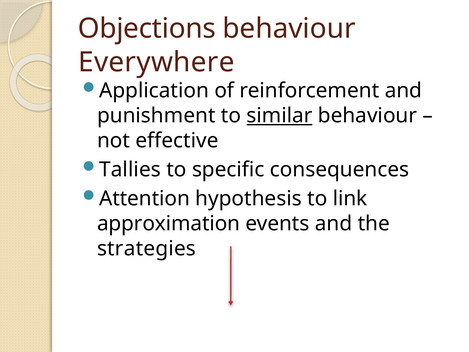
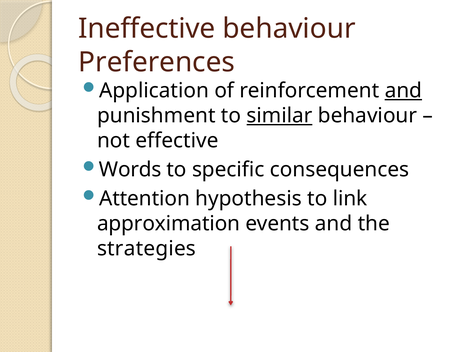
Objections: Objections -> Ineffective (147, 29)
Everywhere: Everywhere -> Preferences (157, 62)
and underline: none -> present (403, 91)
Tallies: Tallies -> Words (130, 170)
